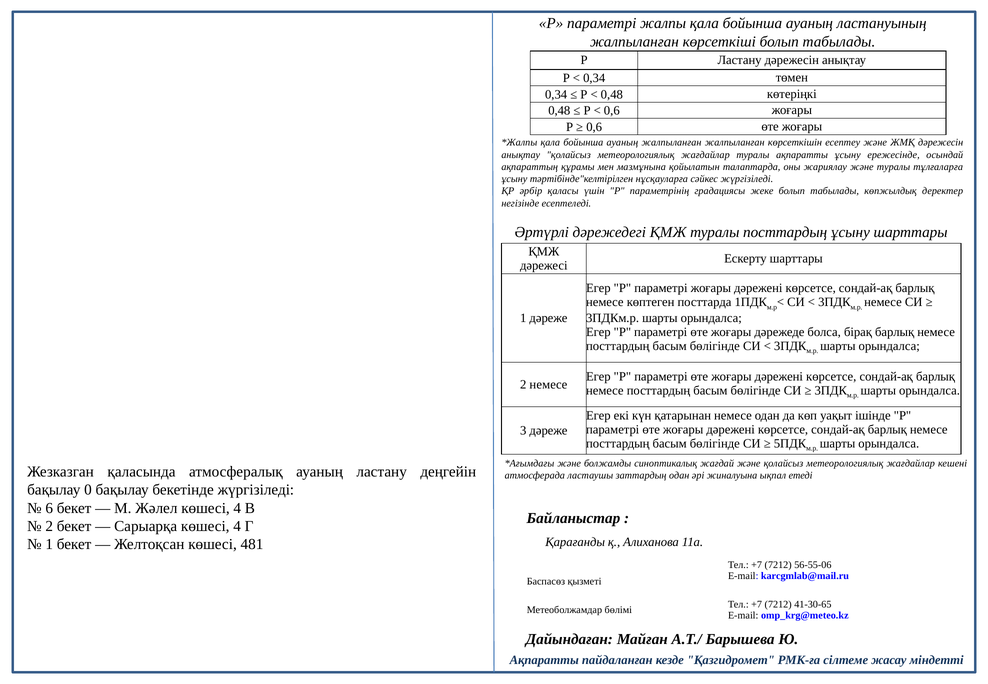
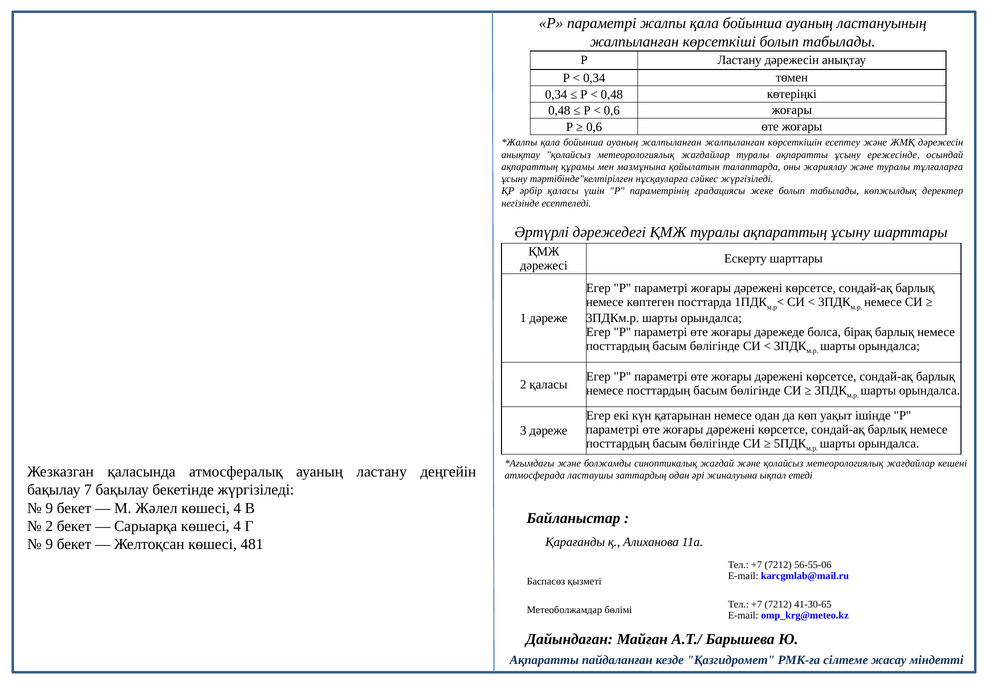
туралы посттардың: посттардың -> ақпараттың (785, 232)
2 немесе: немесе -> қаласы (548, 385)
0: 0 -> 7 (88, 490)
6: 6 -> 9 (49, 508)
1: 1 -> 9 (49, 544)
